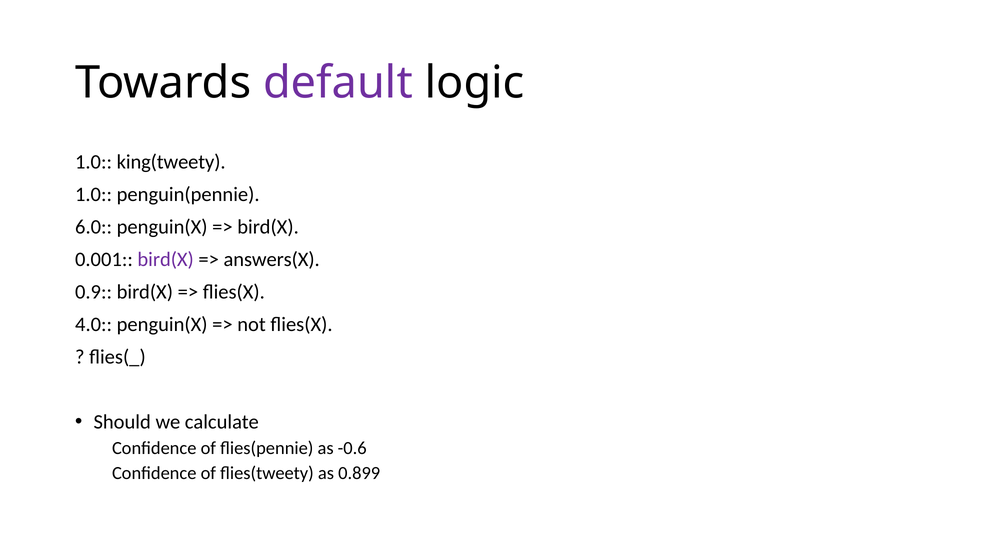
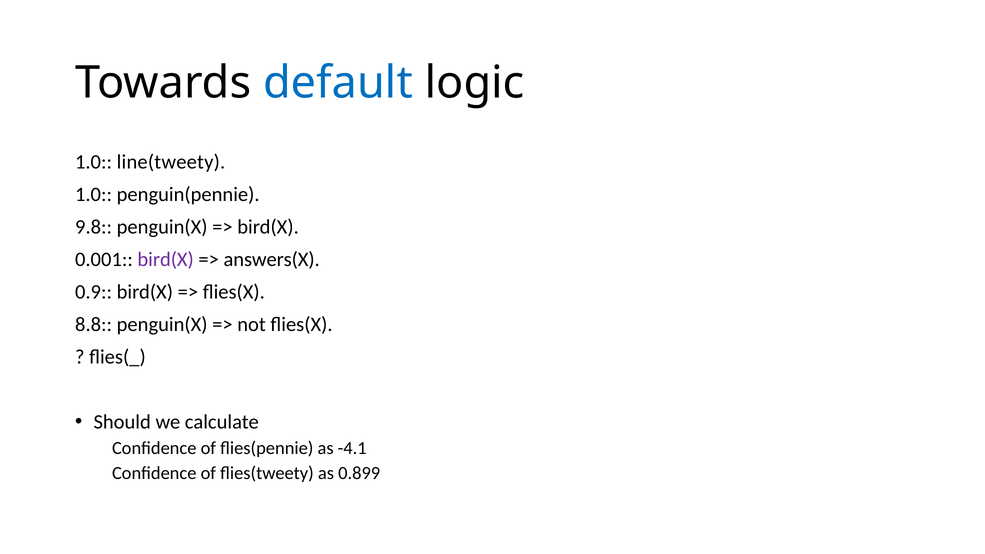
default colour: purple -> blue (338, 83)
king(tweety: king(tweety -> line(tweety (171, 162)
6.0: 6.0 -> 9.8 (94, 227)
4.0: 4.0 -> 8.8 (94, 324)
-0.6: -0.6 -> -4.1 (352, 448)
